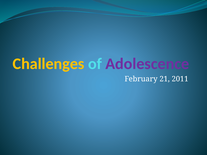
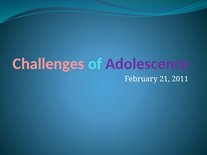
Challenges colour: yellow -> pink (49, 64)
